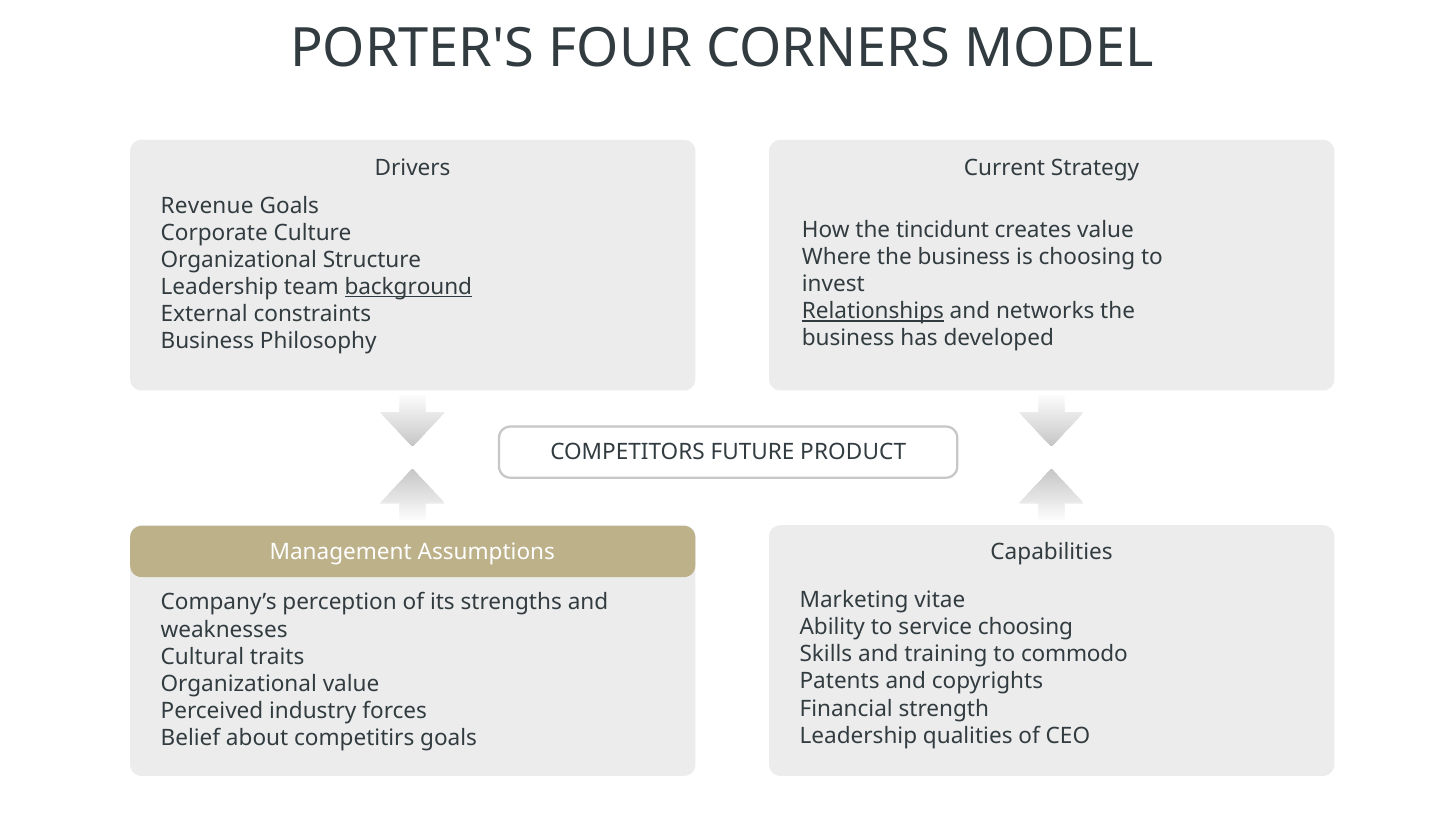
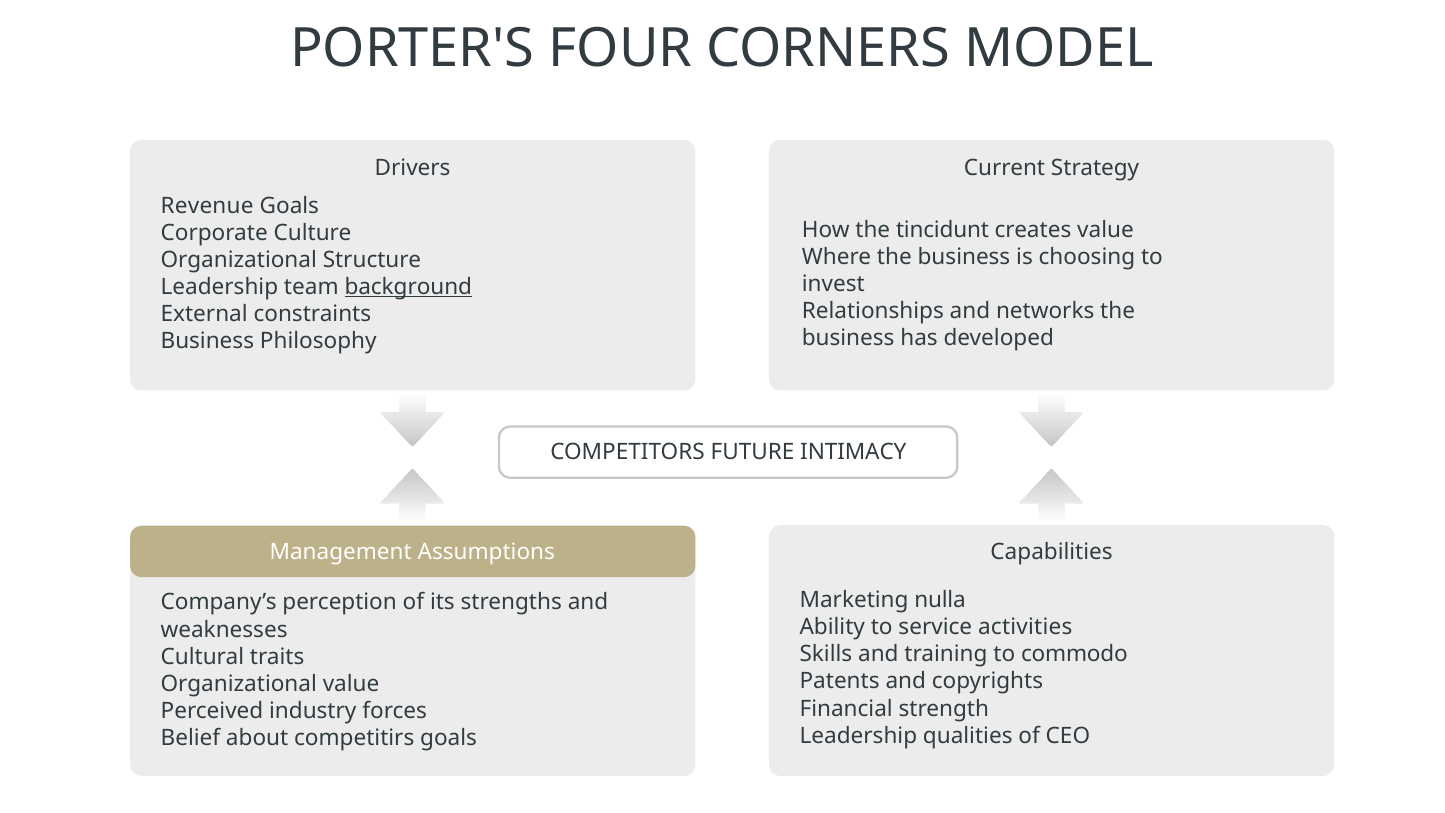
Relationships underline: present -> none (873, 311)
PRODUCT: PRODUCT -> INTIMACY (853, 452)
vitae: vitae -> nulla (940, 600)
service choosing: choosing -> activities (1025, 627)
